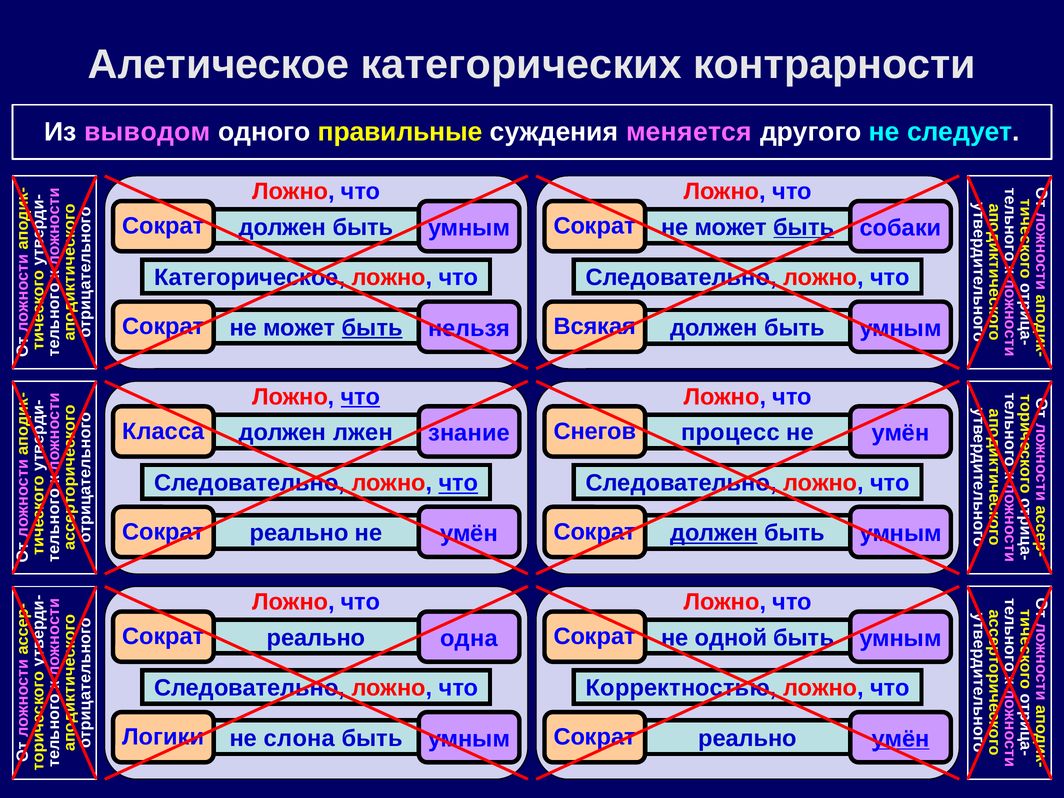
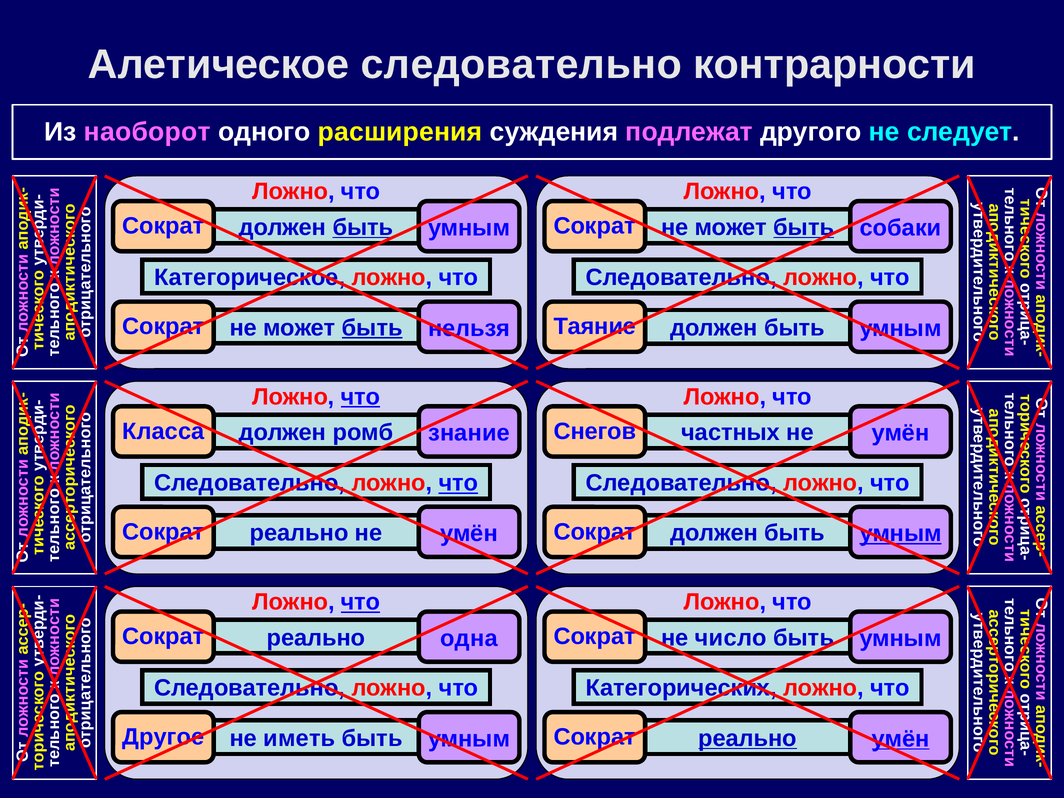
Алетическое категорических: категорических -> следовательно (521, 65)
выводом: выводом -> наоборот (147, 132)
правильные: правильные -> расширения (400, 132)
меняется: меняется -> подлежат (689, 132)
быть underline: none -> present (363, 227)
Всякая: Всякая -> Таяние (595, 327)
лжен: лжен -> ромб (363, 433)
процесс: процесс -> частных (731, 433)
должен underline: present -> none (714, 533)
умным underline: none -> present (901, 534)
что underline: none -> present (361, 602)
одной: одной -> число (731, 638)
Корректностью: Корректностью -> Категорических (681, 688)
Логики: Логики -> Другое (163, 737)
слона: слона -> иметь (299, 738)
реально underline: none -> present (748, 738)
